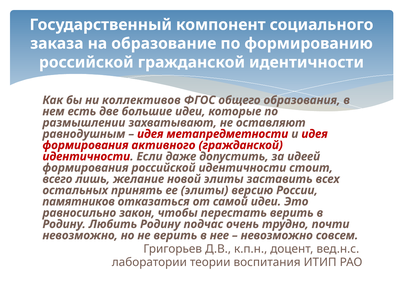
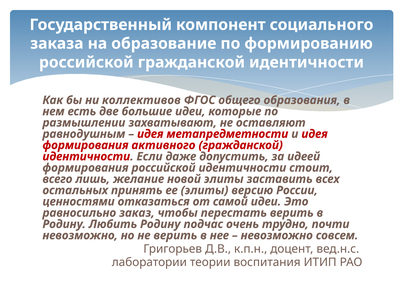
памятников: памятников -> ценностями (79, 202)
закон: закон -> заказ (137, 213)
